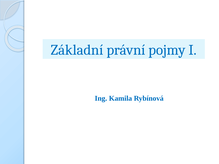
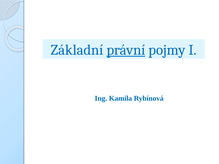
právní underline: none -> present (126, 50)
